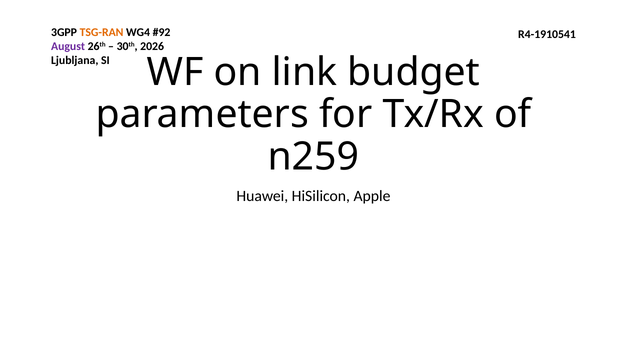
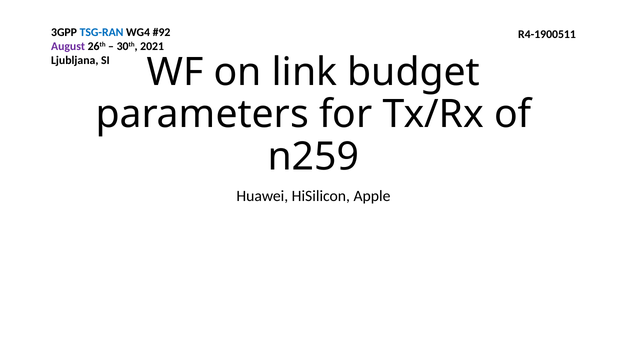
TSG-RAN colour: orange -> blue (102, 32)
R4-1910541: R4-1910541 -> R4-1900511 (547, 35)
2026: 2026 -> 2021 (152, 46)
